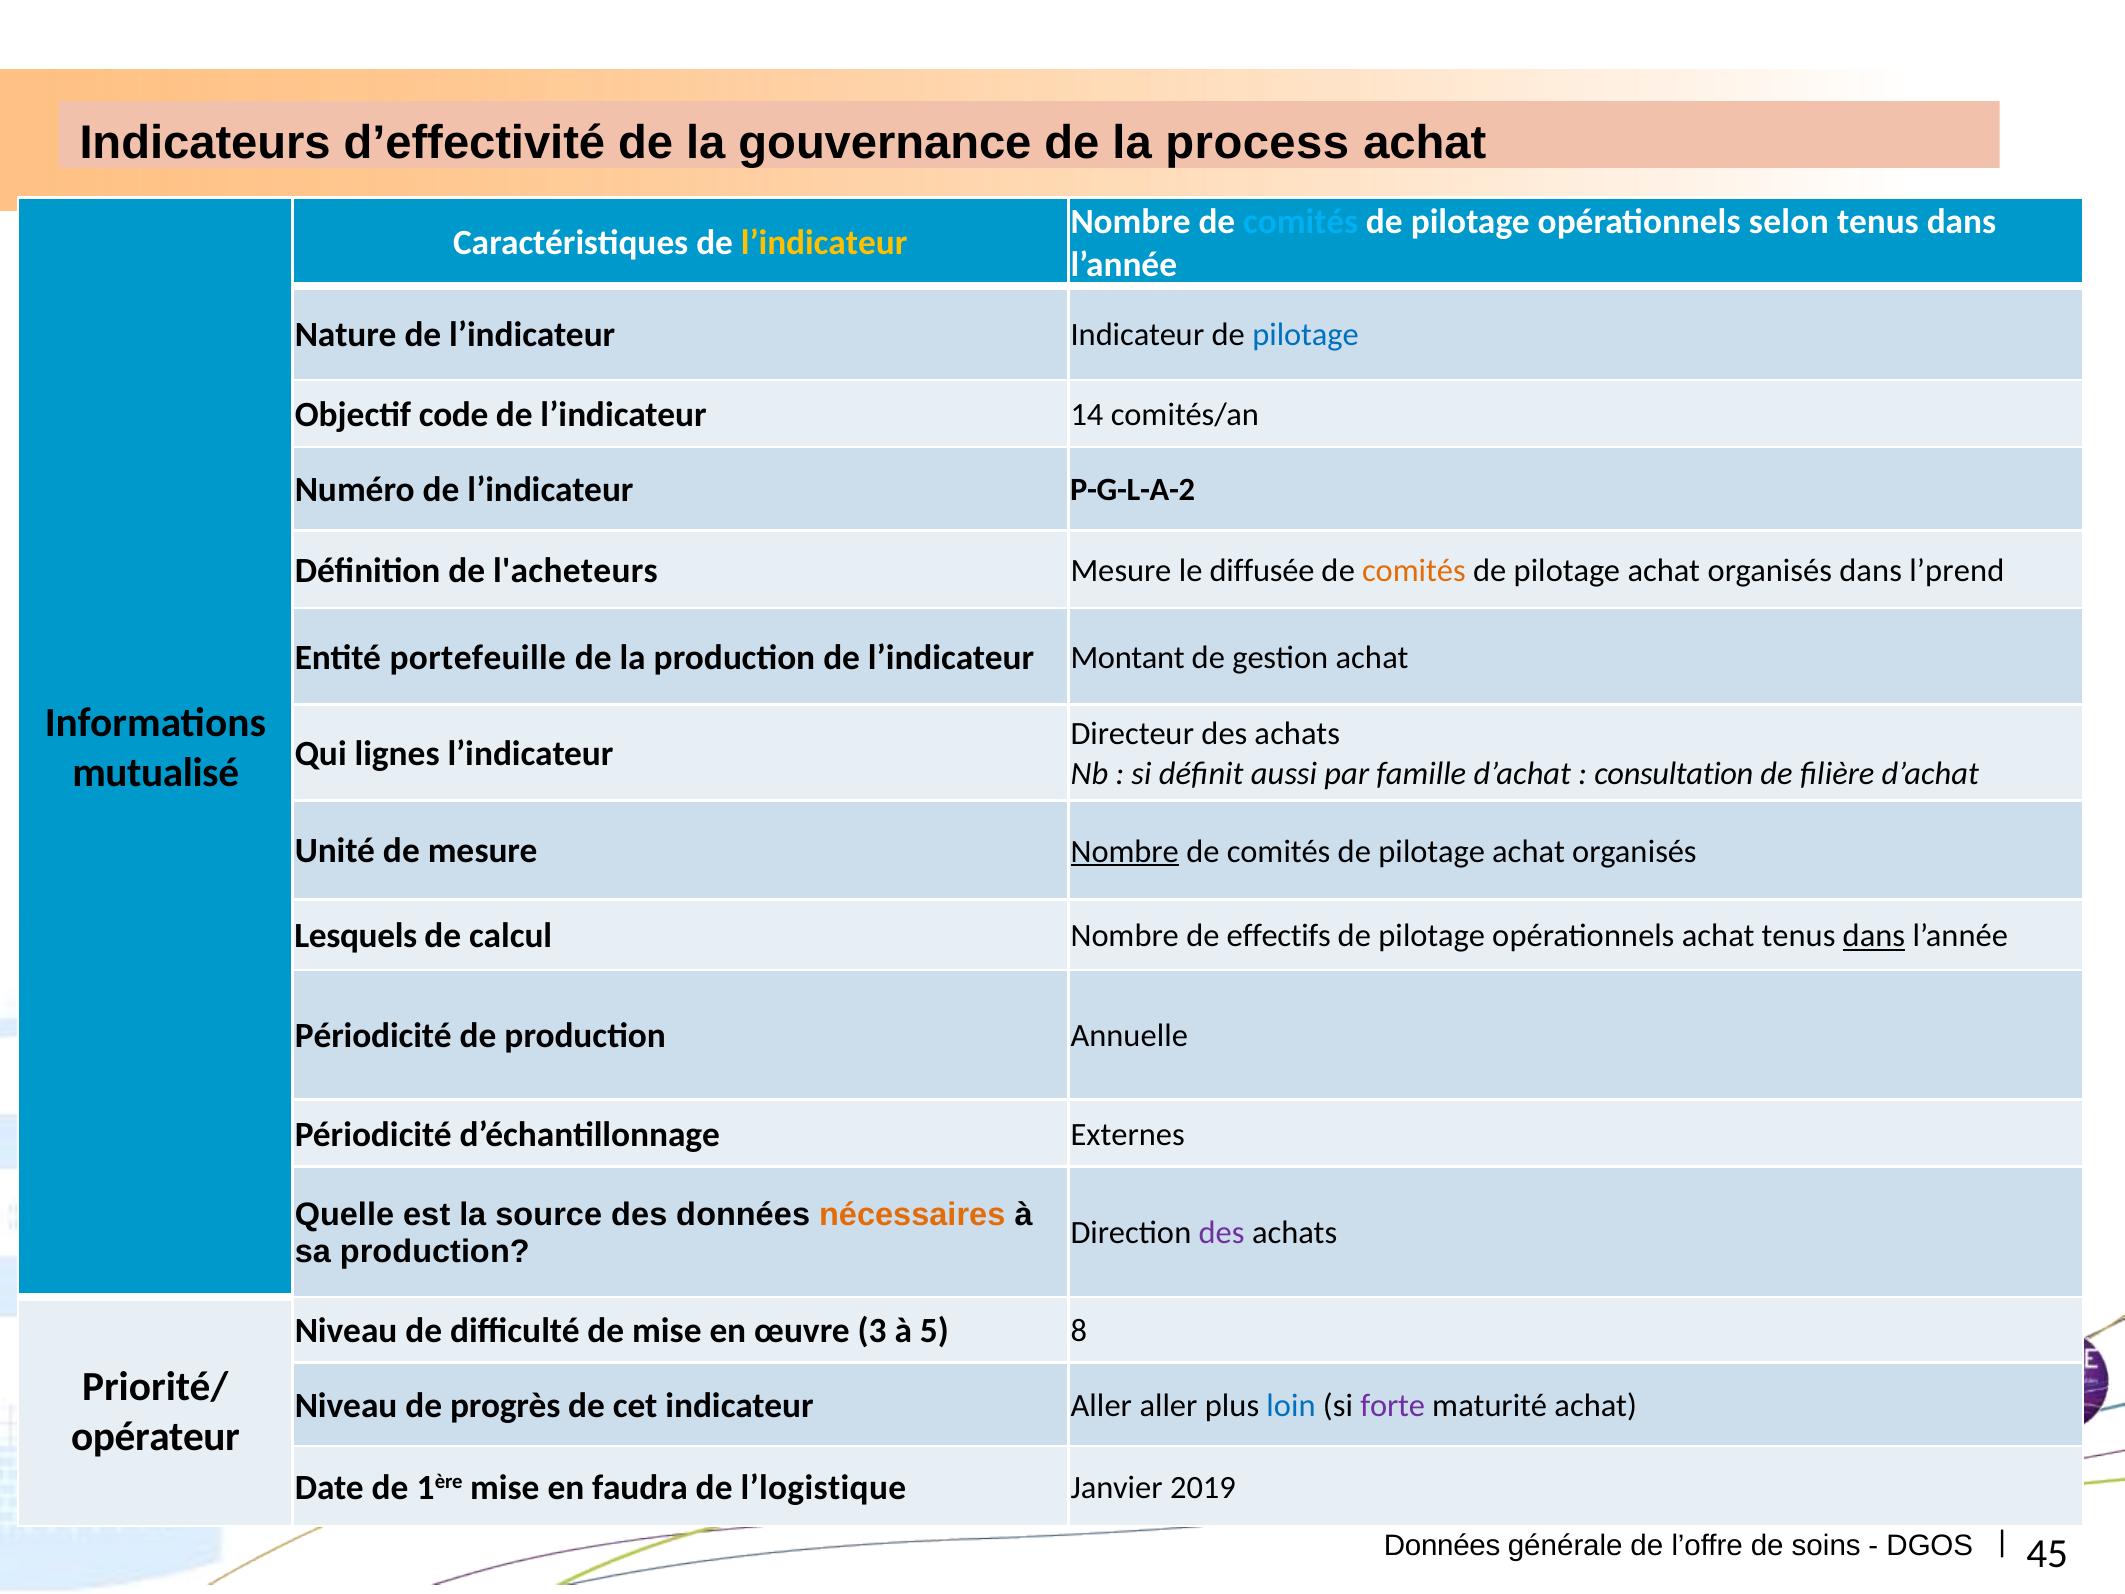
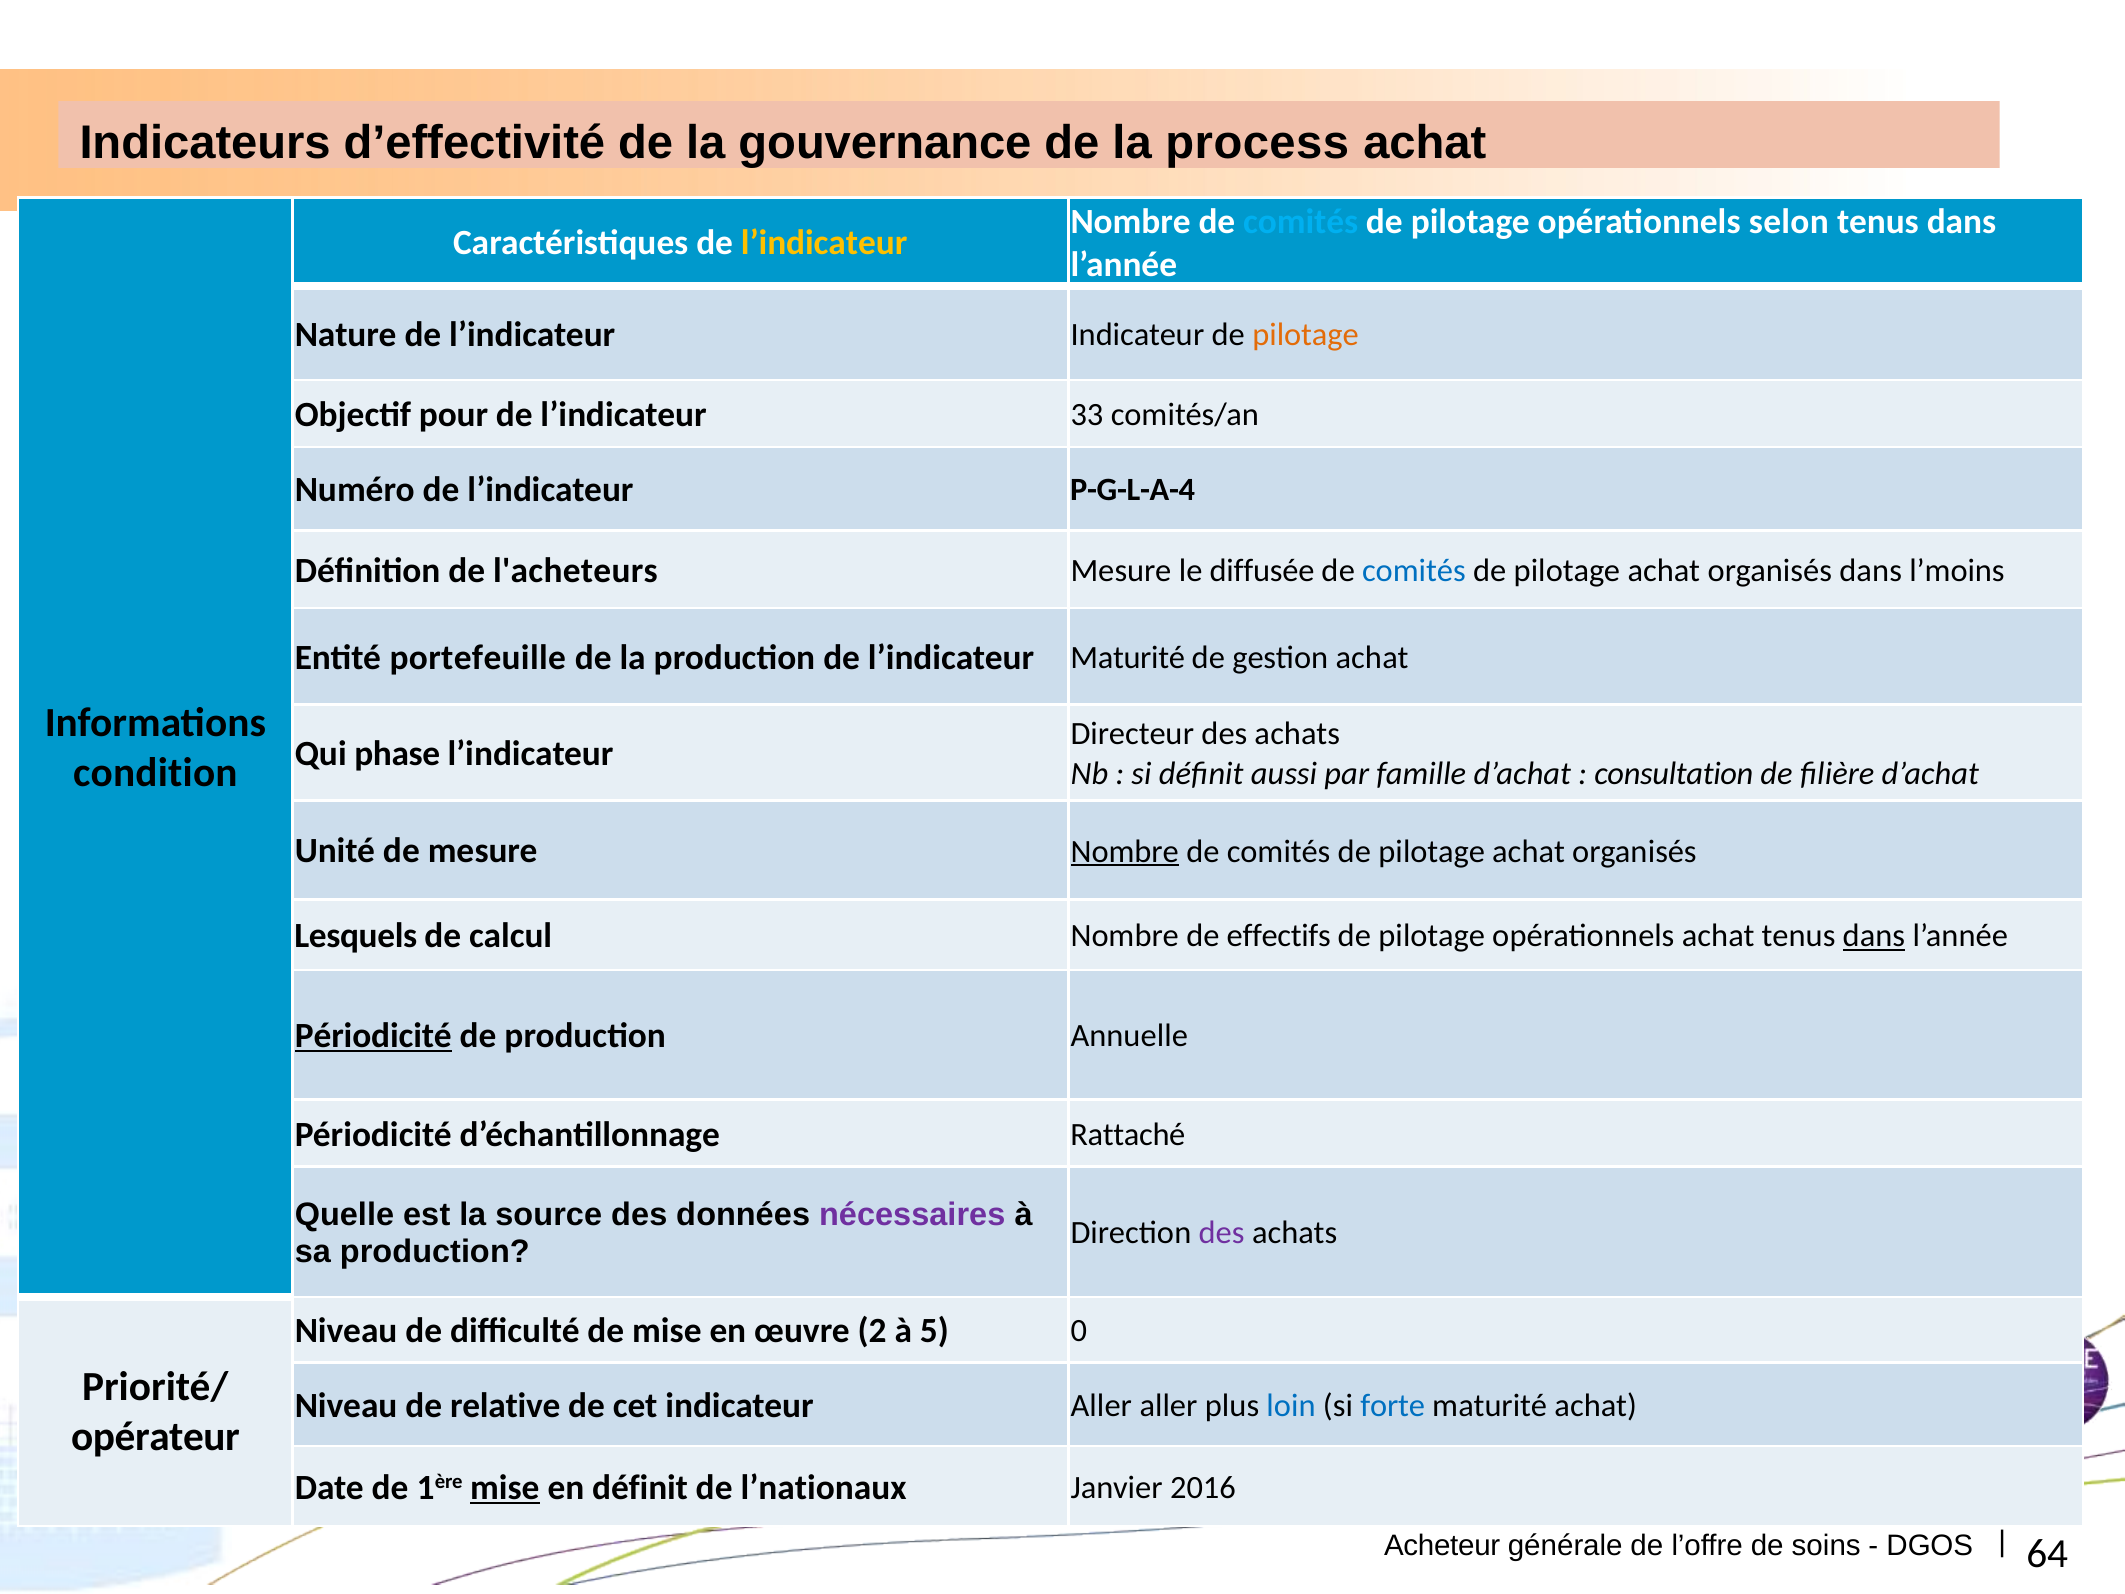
pilotage colour: blue -> orange (1306, 335)
code: code -> pour (454, 415)
14: 14 -> 33 (1087, 415)
P-G-L-A-2: P-G-L-A-2 -> P-G-L-A-4 (1133, 490)
comités colour: orange -> blue (1414, 571)
l’prend: l’prend -> l’moins (1957, 571)
l’indicateur Montant: Montant -> Maturité (1128, 658)
lignes: lignes -> phase (397, 754)
mutualisé: mutualisé -> condition (155, 773)
Périodicité underline: none -> present (373, 1036)
Externes: Externes -> Rattaché (1128, 1134)
nécessaires colour: orange -> purple (912, 1215)
3: 3 -> 2 (872, 1331)
8: 8 -> 0 (1079, 1331)
progrès: progrès -> relative (505, 1406)
forte colour: purple -> blue (1393, 1406)
mise underline: none -> present (505, 1487)
en faudra: faudra -> définit (640, 1487)
l’logistique: l’logistique -> l’nationaux (824, 1487)
2019: 2019 -> 2016 (1203, 1487)
Données: Données -> Acheteur (1442, 1546)
45: 45 -> 64 (2047, 1554)
